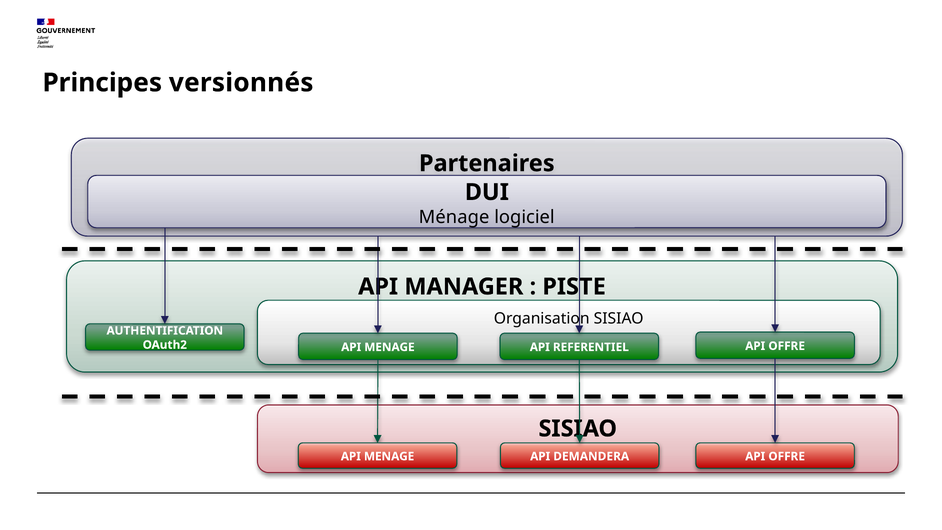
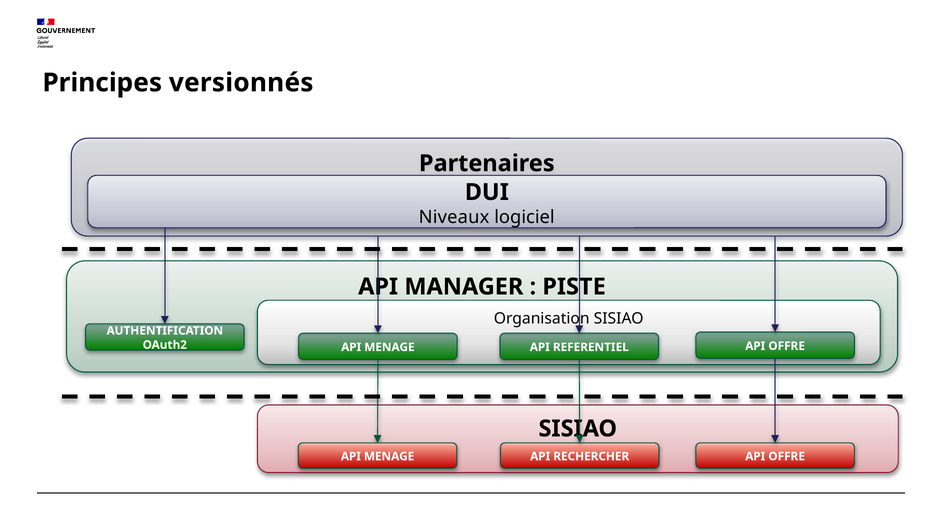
Ménage: Ménage -> Niveaux (454, 217)
DEMANDERA: DEMANDERA -> RECHERCHER (591, 456)
